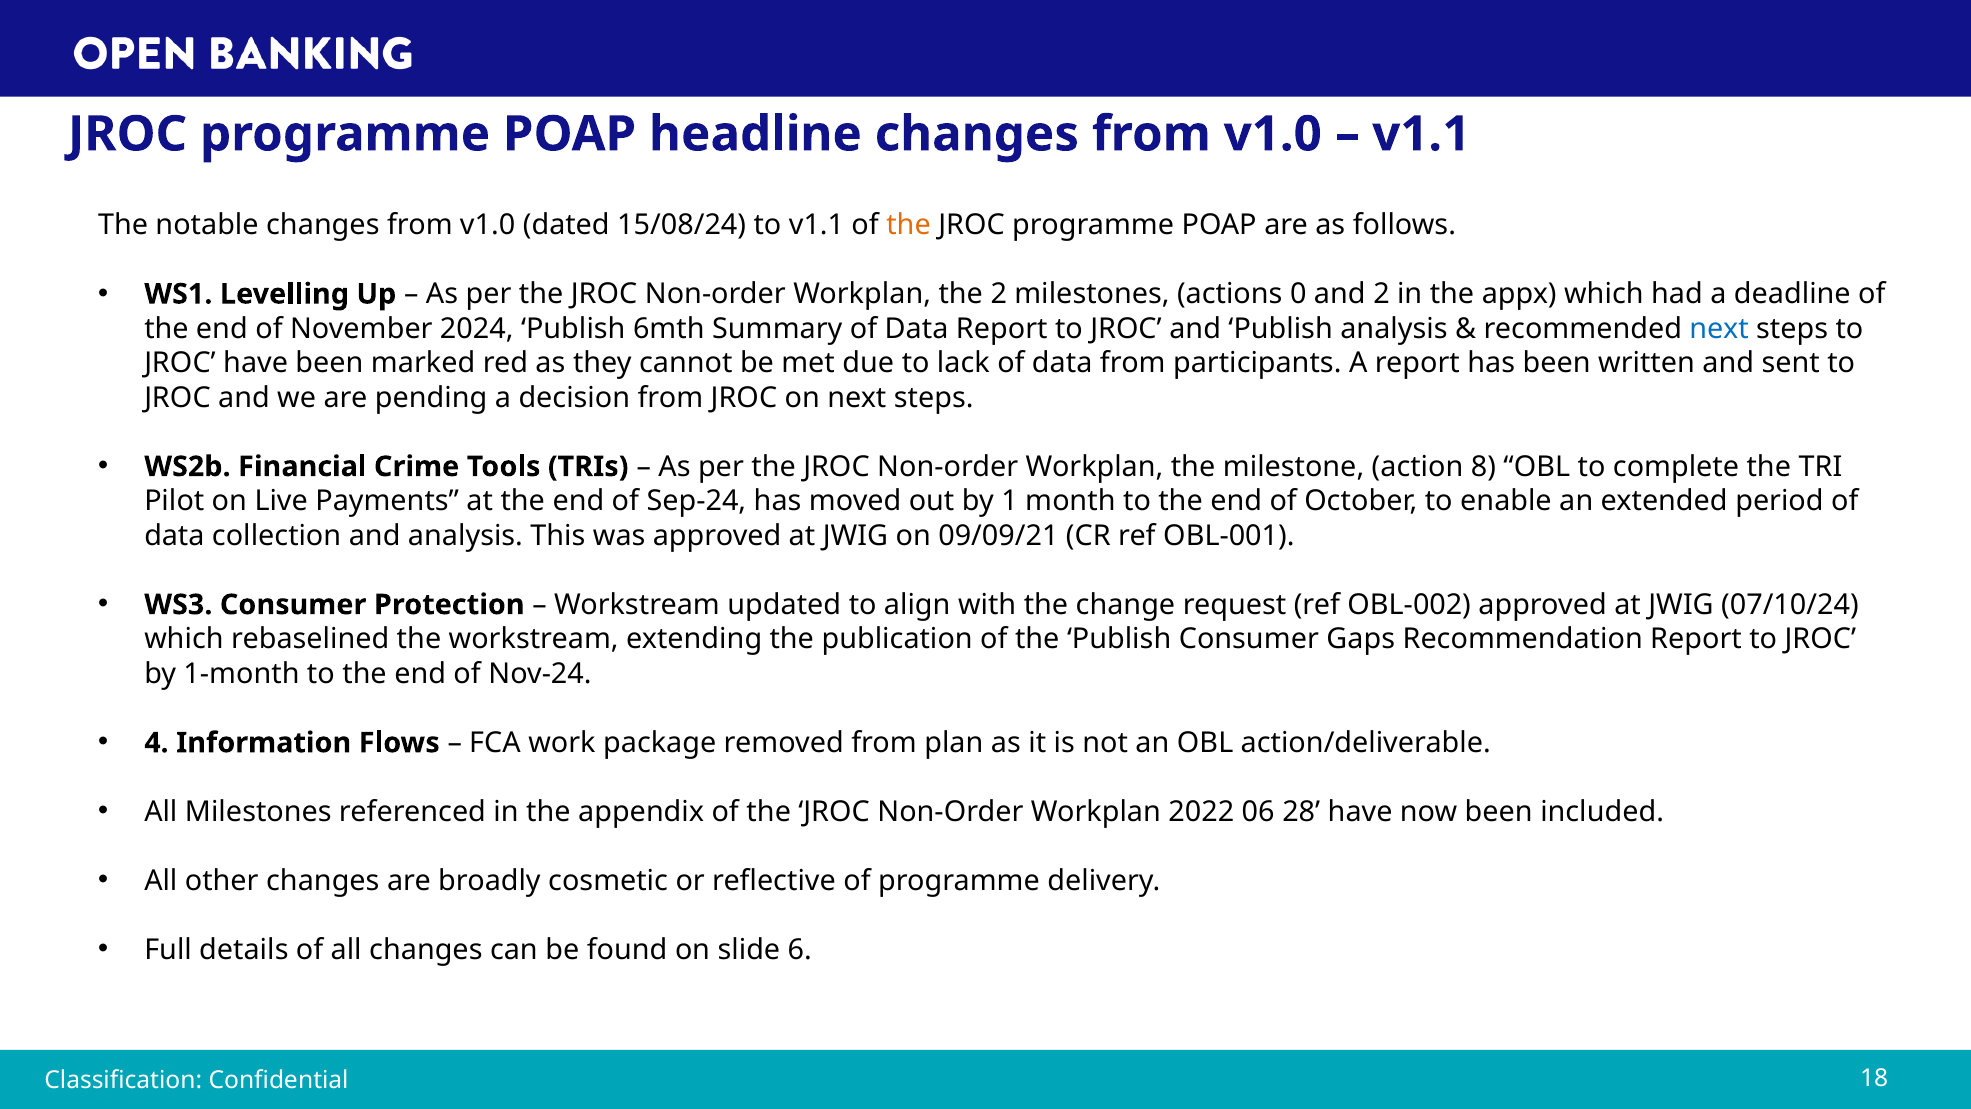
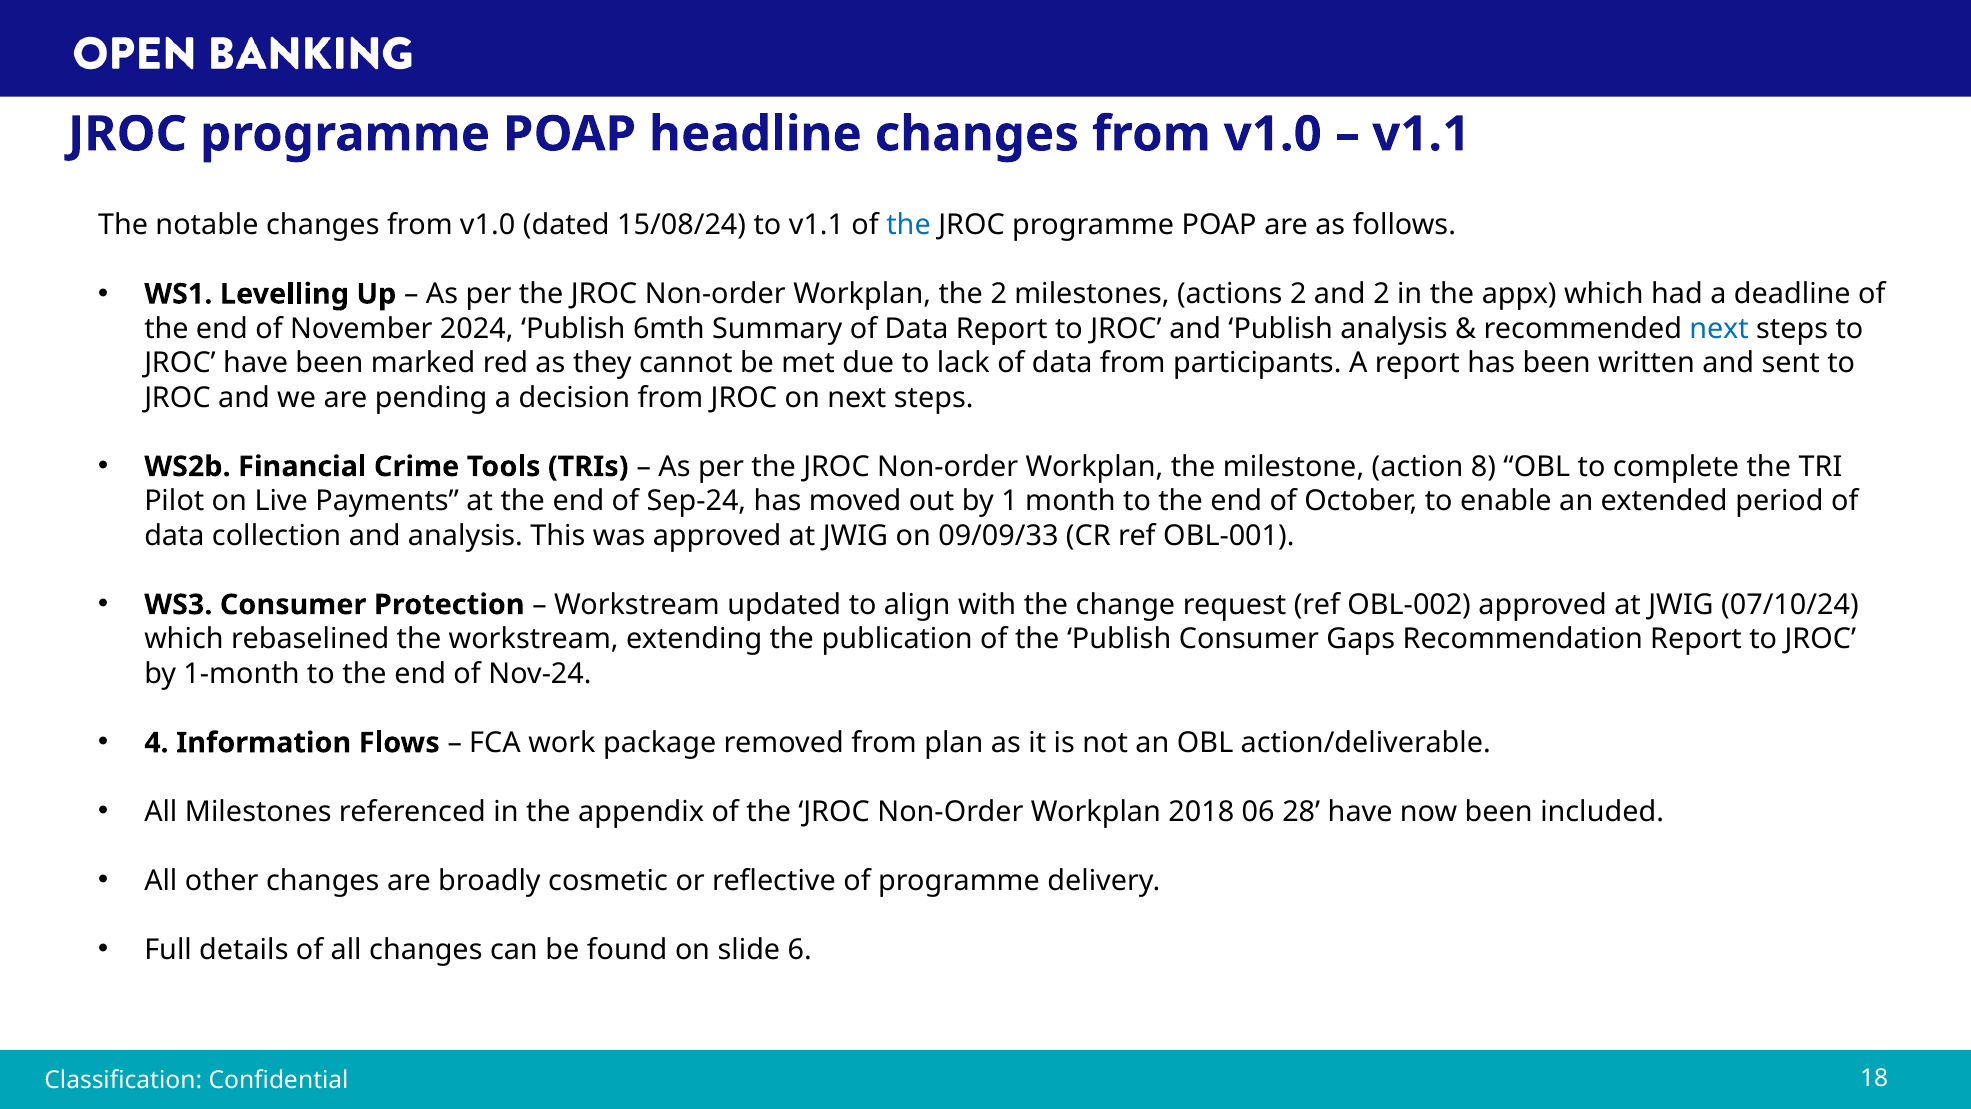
the colour: orange -> blue (909, 225)
actions 0: 0 -> 2 (1298, 294)
09/09/21: 09/09/21 -> 09/09/33 (998, 536)
2022: 2022 -> 2018 (1201, 812)
